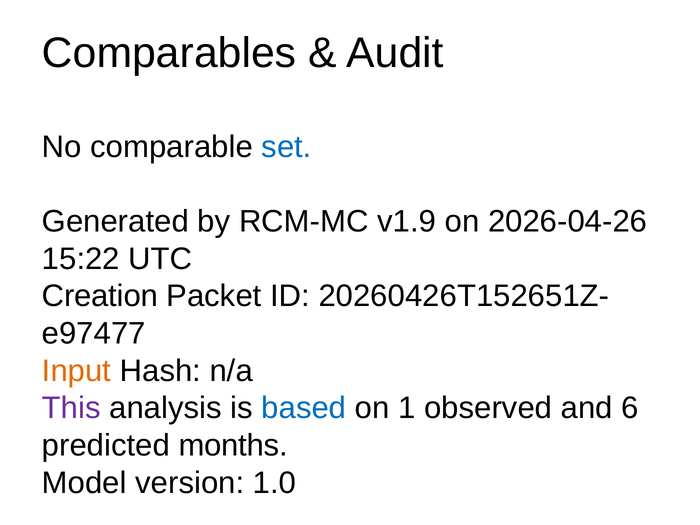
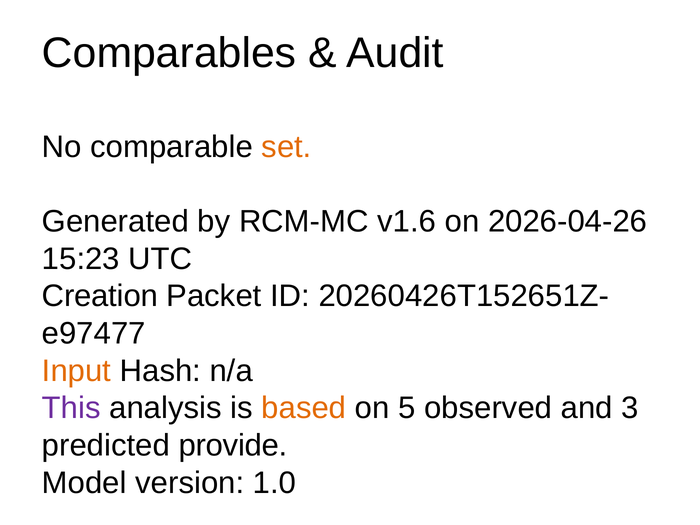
set colour: blue -> orange (287, 147)
v1.9: v1.9 -> v1.6 (407, 221)
15:22: 15:22 -> 15:23 (81, 259)
based colour: blue -> orange (304, 408)
1: 1 -> 5 (407, 408)
6: 6 -> 3 (630, 408)
months: months -> provide (233, 446)
